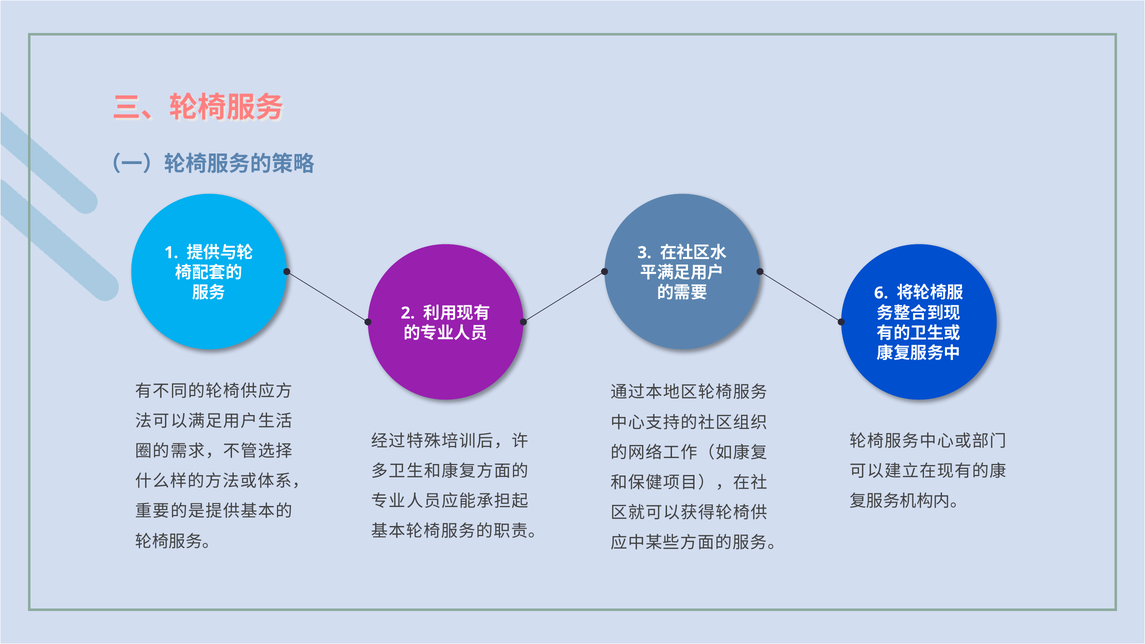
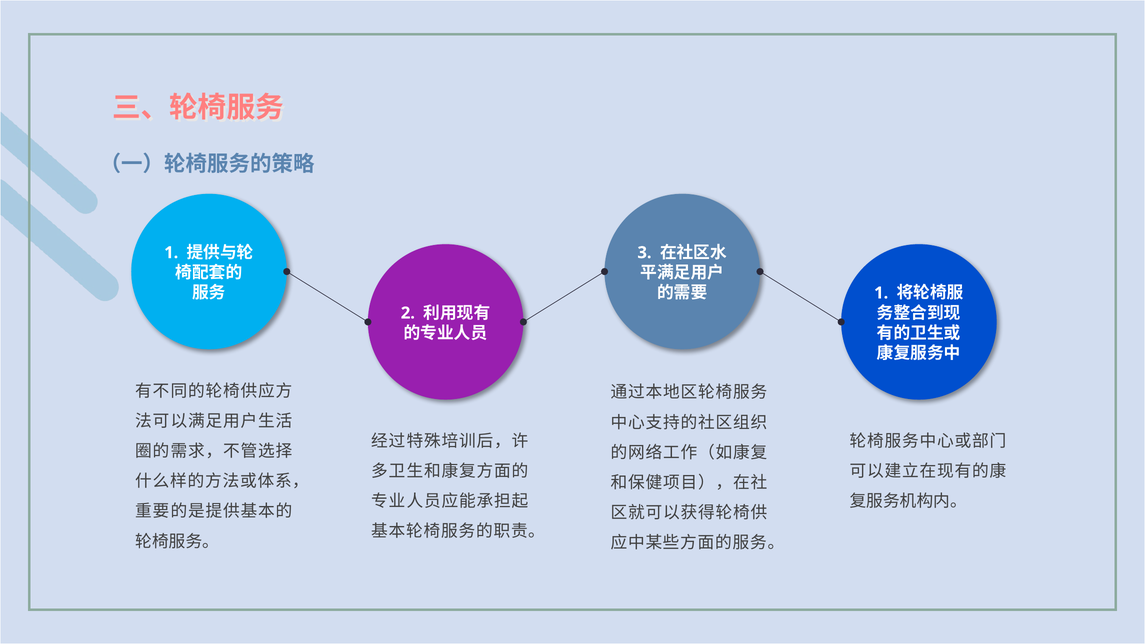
6: 6 -> 1 (881, 293)
